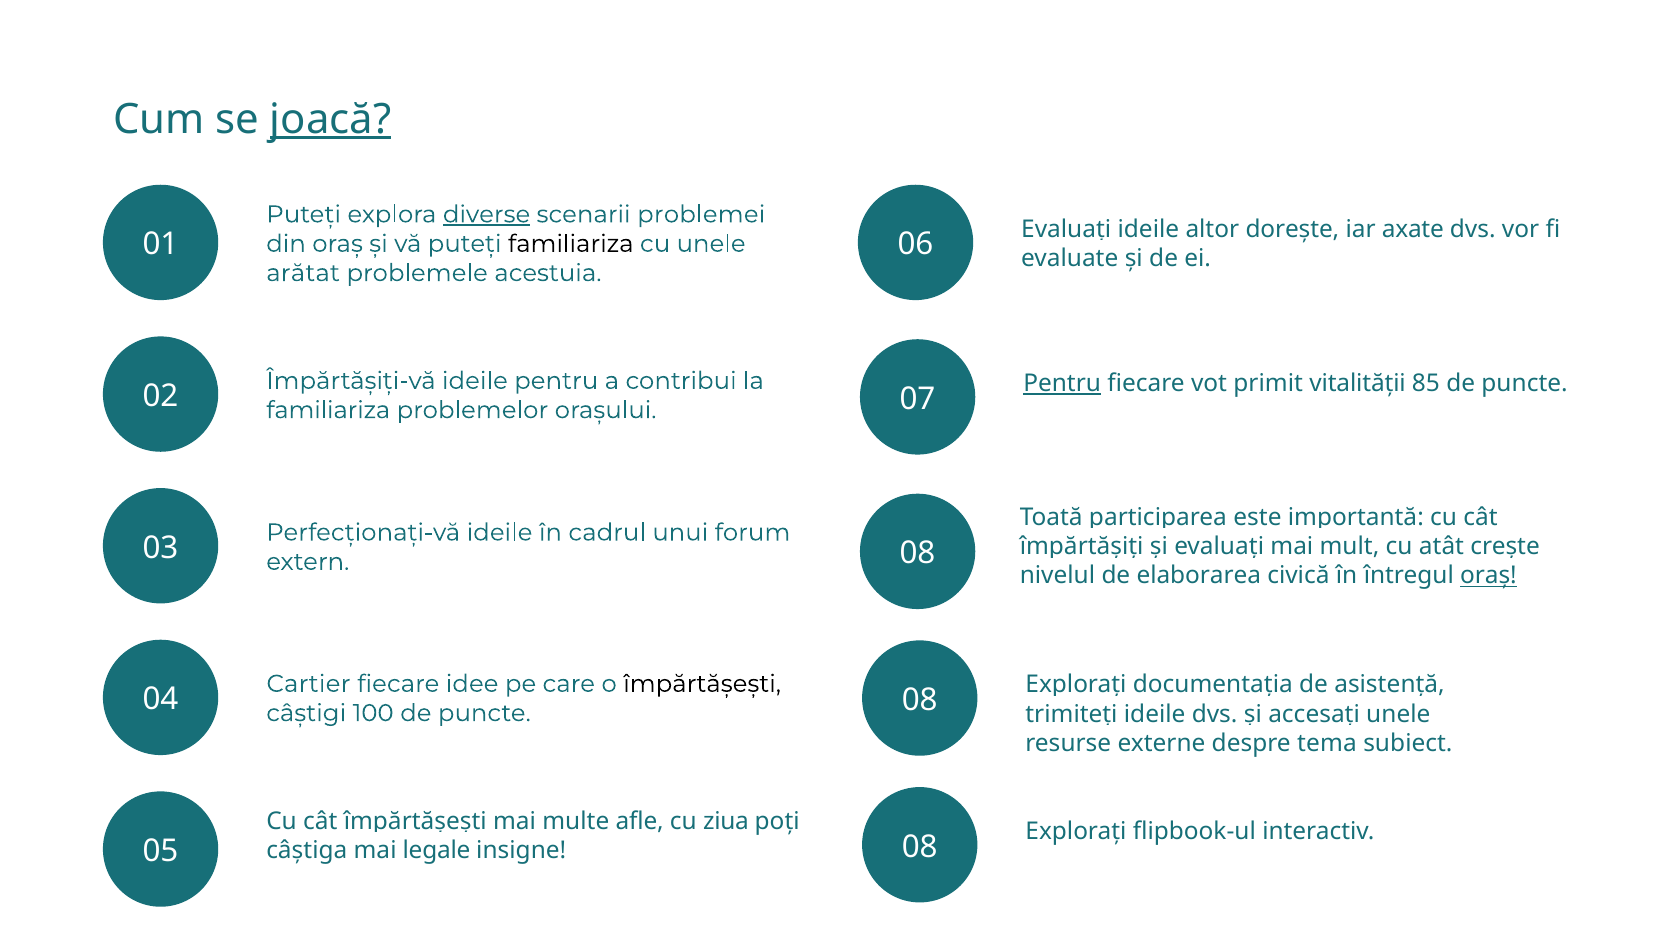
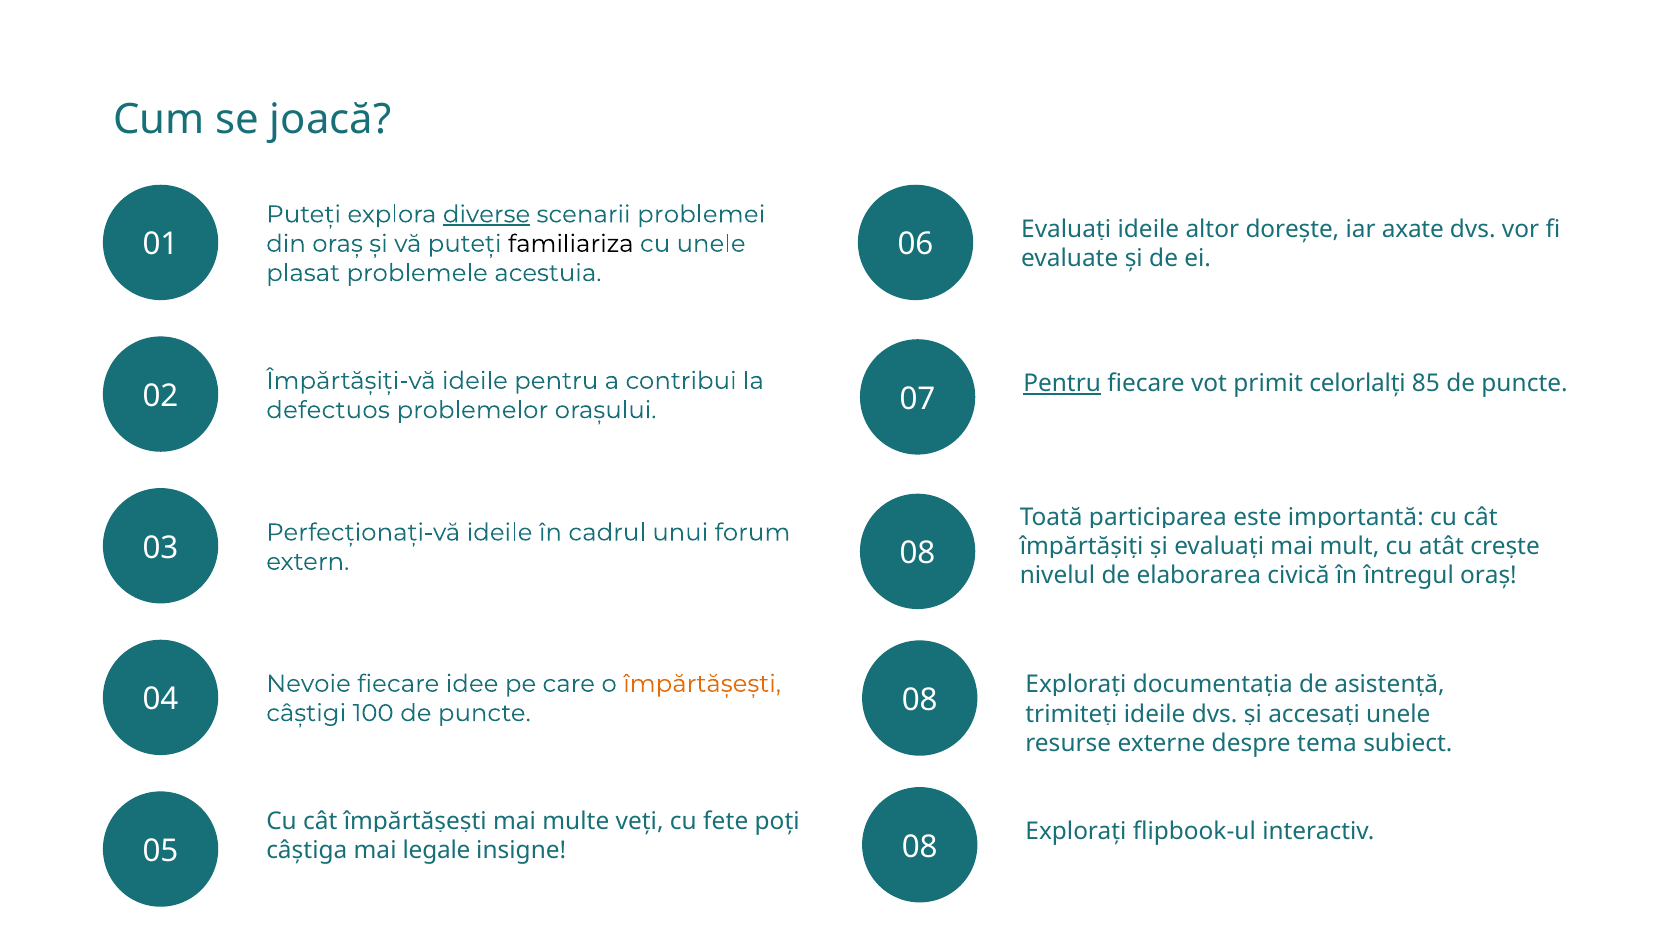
joacă underline: present -> none (331, 119)
arătat: arătat -> plasat (303, 273)
vitalității: vitalității -> celorlalți (1358, 384)
familiariza: familiariza -> defectuos (328, 410)
oraș underline: present -> none (1488, 575)
Cartier: Cartier -> Nevoie (309, 683)
împărtășești colour: black -> orange (702, 683)
afle: afle -> veți (640, 821)
ziua: ziua -> fete (726, 821)
